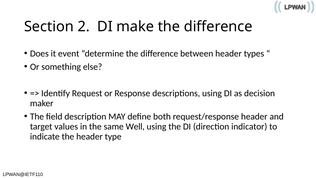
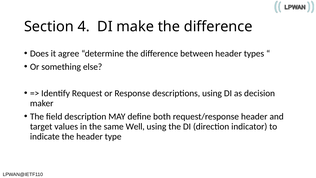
2: 2 -> 4 (84, 27)
event: event -> agree (69, 53)
